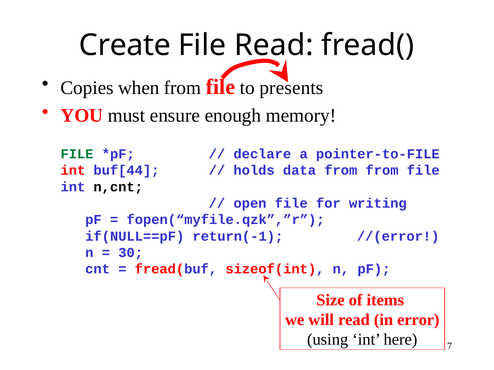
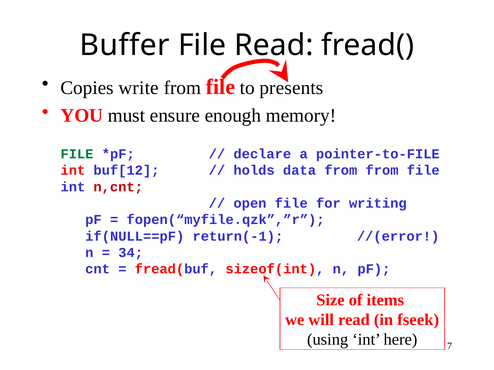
Create: Create -> Buffer (125, 45)
when: when -> write (139, 88)
buf[44: buf[44 -> buf[12 (126, 171)
n,cnt colour: black -> red (118, 187)
30: 30 -> 34 (131, 253)
error: error -> fseek (418, 320)
